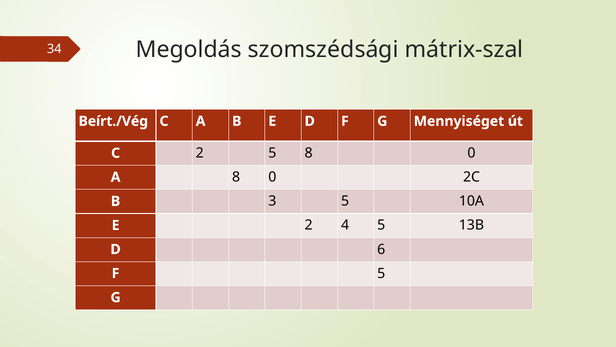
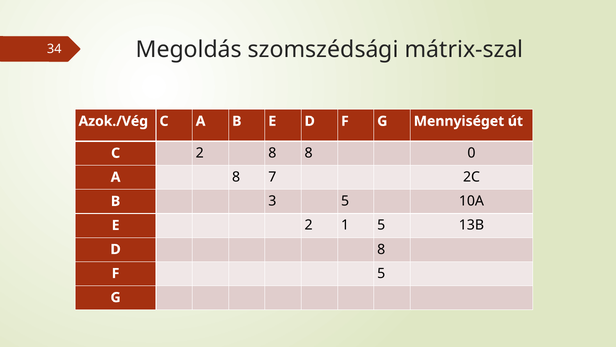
Beírt./Vég: Beírt./Vég -> Azok./Vég (113, 121)
2 5: 5 -> 8 (272, 153)
A 8 0: 0 -> 7 (272, 177)
4: 4 -> 1 (345, 225)
D 6: 6 -> 8 (381, 249)
